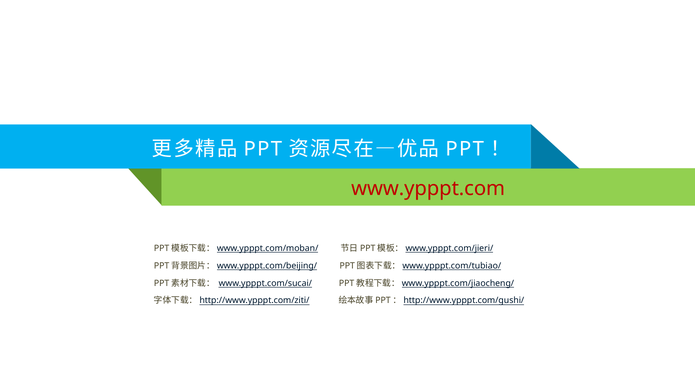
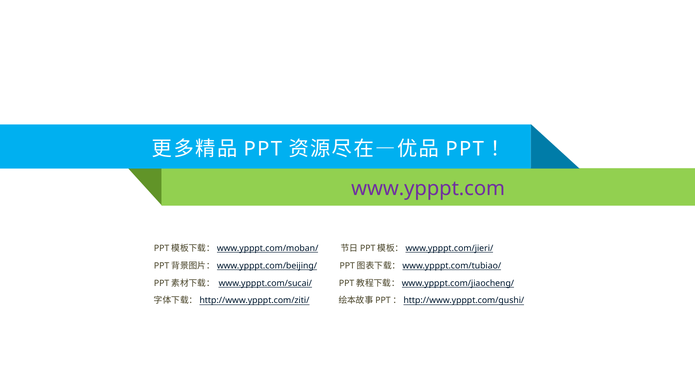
www.ypppt.com colour: red -> purple (428, 188)
